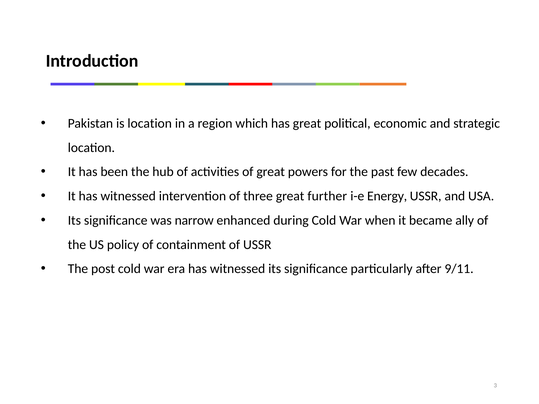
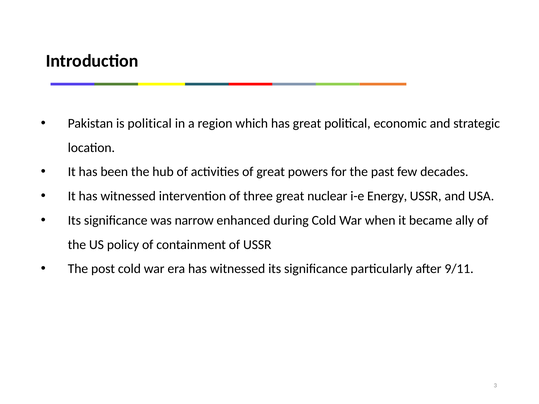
is location: location -> political (150, 123)
further: further -> nuclear (327, 196)
